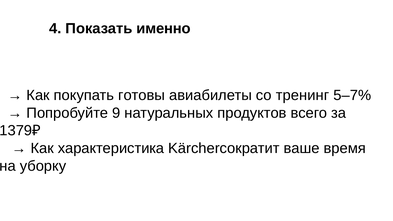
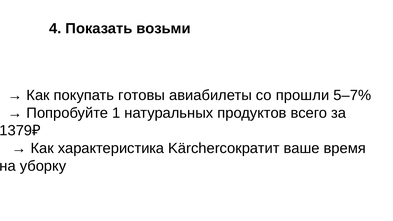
именно: именно -> возьми (164, 29)
тренинг: тренинг -> прошли (303, 95)
9: 9 -> 1 (116, 113)
